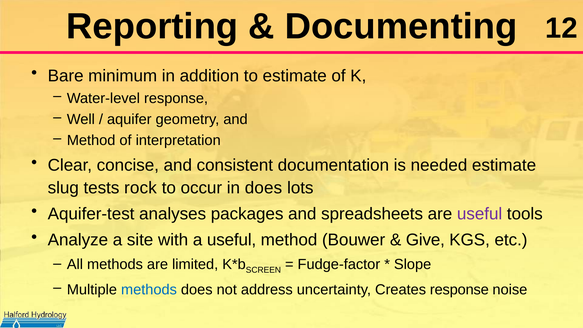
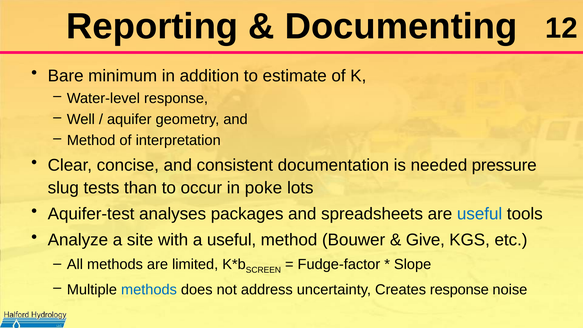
needed estimate: estimate -> pressure (504, 165)
rock: rock -> than (141, 188)
in does: does -> poke (263, 188)
useful colour: purple -> blue (480, 214)
